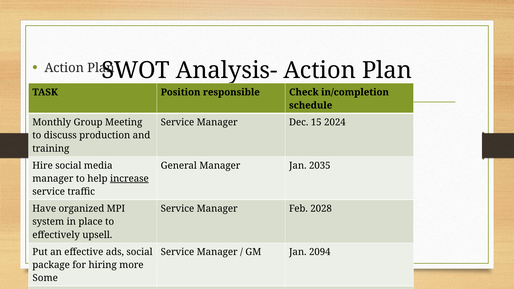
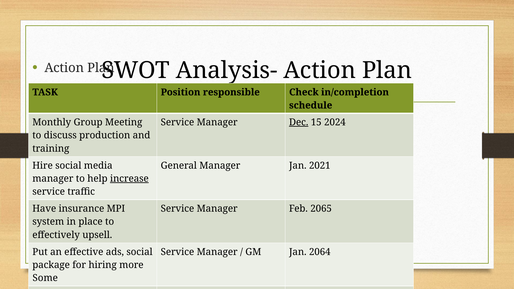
Dec underline: none -> present (299, 122)
2035: 2035 -> 2021 (320, 166)
organized: organized -> insurance (81, 209)
2028: 2028 -> 2065 (321, 209)
2094: 2094 -> 2064 (320, 252)
